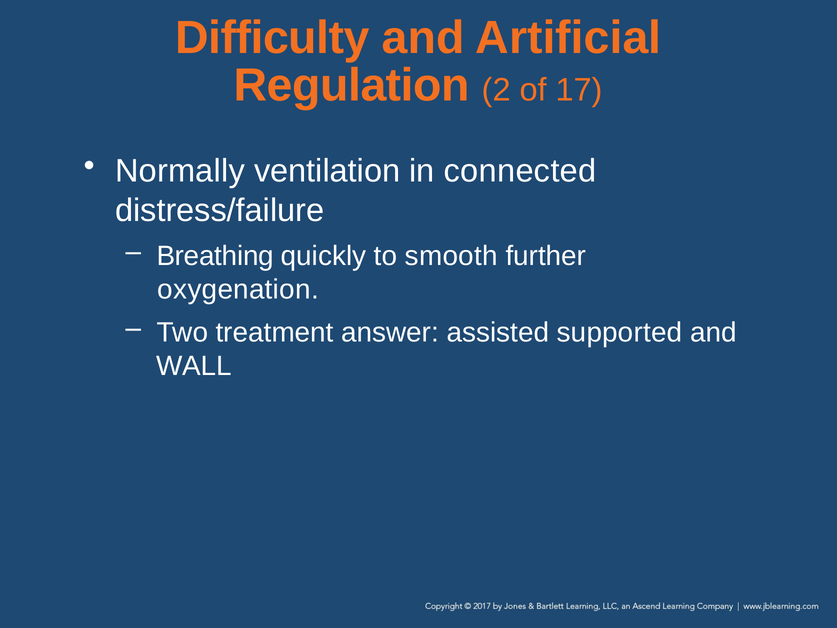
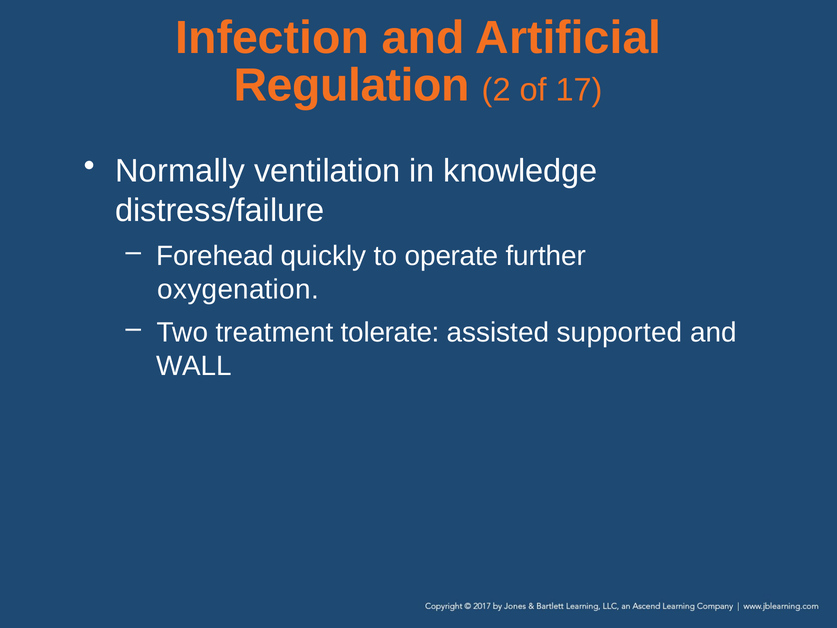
Difficulty: Difficulty -> Infection (272, 38)
connected: connected -> knowledge (520, 171)
Breathing: Breathing -> Forehead (215, 256)
smooth: smooth -> operate (452, 256)
answer: answer -> tolerate (390, 333)
